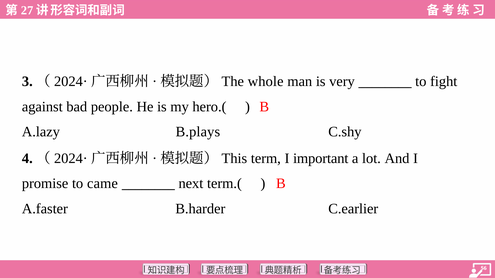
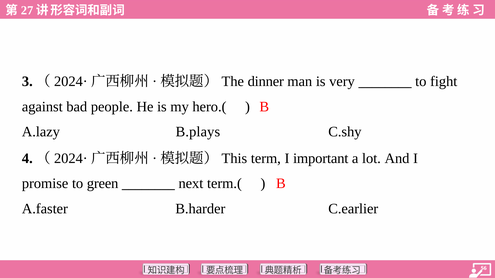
whole: whole -> dinner (266, 82)
came: came -> green (103, 184)
